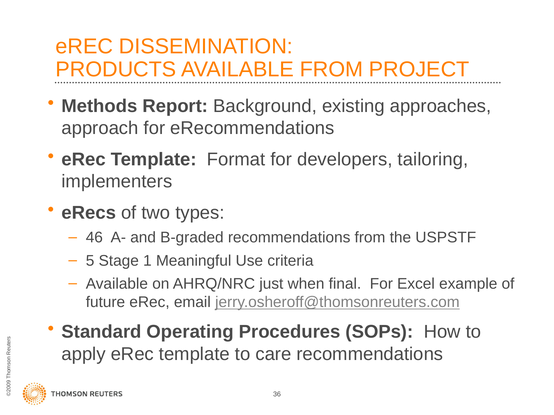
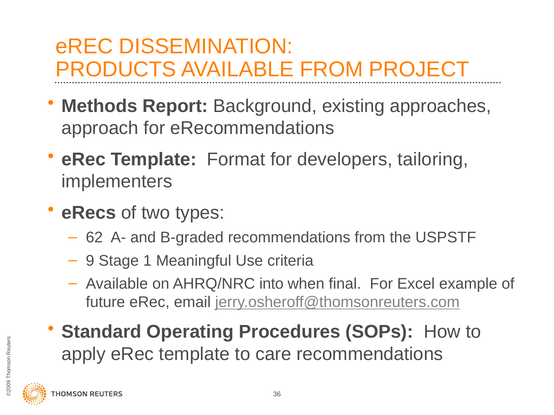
46: 46 -> 62 (94, 238)
5: 5 -> 9 (90, 261)
just: just -> into (271, 284)
